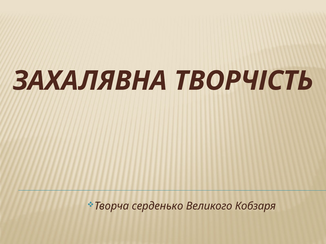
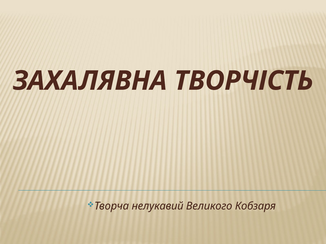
серденько: серденько -> нелукавий (158, 207)
